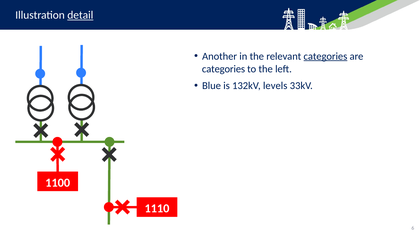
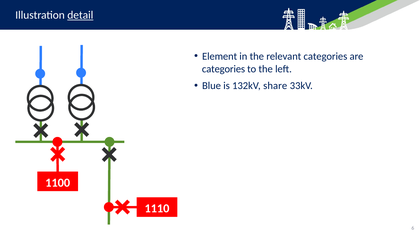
Another: Another -> Element (220, 56)
categories underline: present -> none (325, 56)
levels: levels -> share (275, 86)
